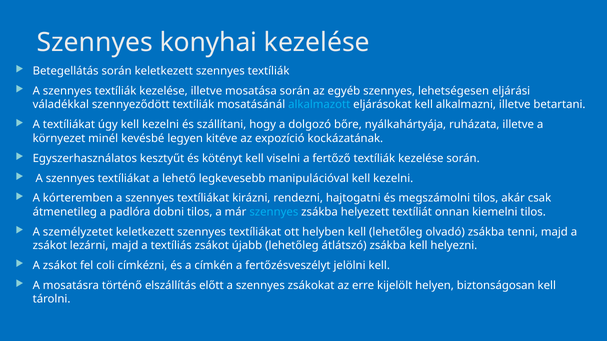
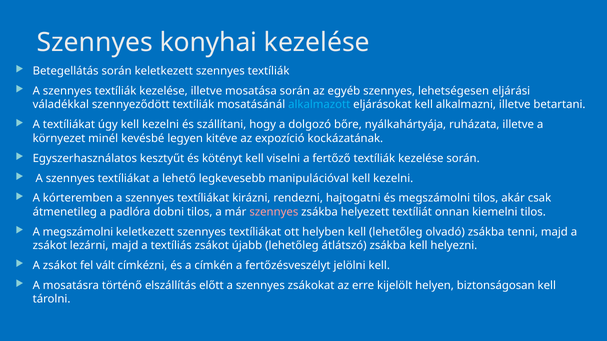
szennyes colour: light blue -> pink (274, 212)
A személyzetet: személyzetet -> megszámolni (78, 232)
coli: coli -> vált (105, 266)
